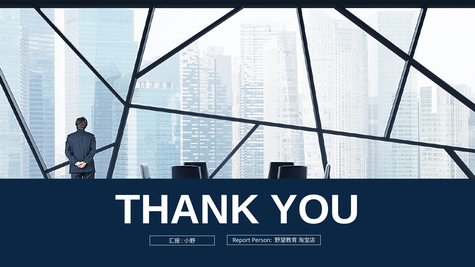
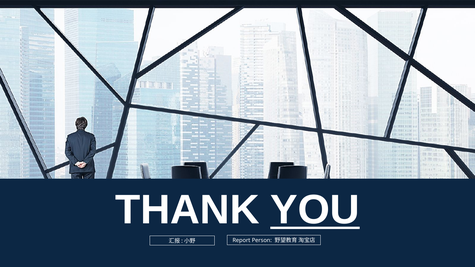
YOU underline: none -> present (315, 210)
